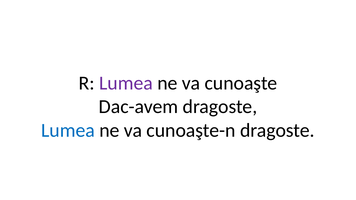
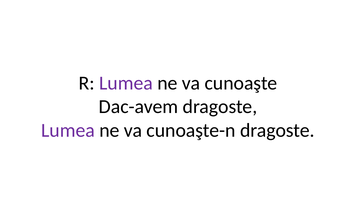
Lumea colour: blue -> purple (68, 131)
